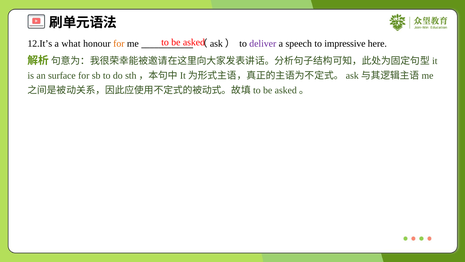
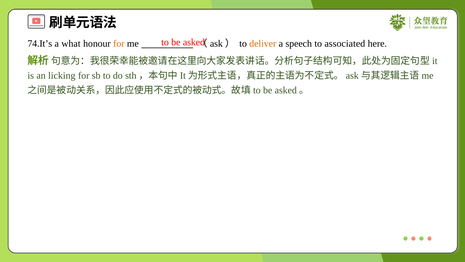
12.It’s: 12.It’s -> 74.It’s (40, 44)
deliver colour: purple -> orange (263, 44)
impressive: impressive -> associated (345, 44)
surface: surface -> licking (62, 76)
